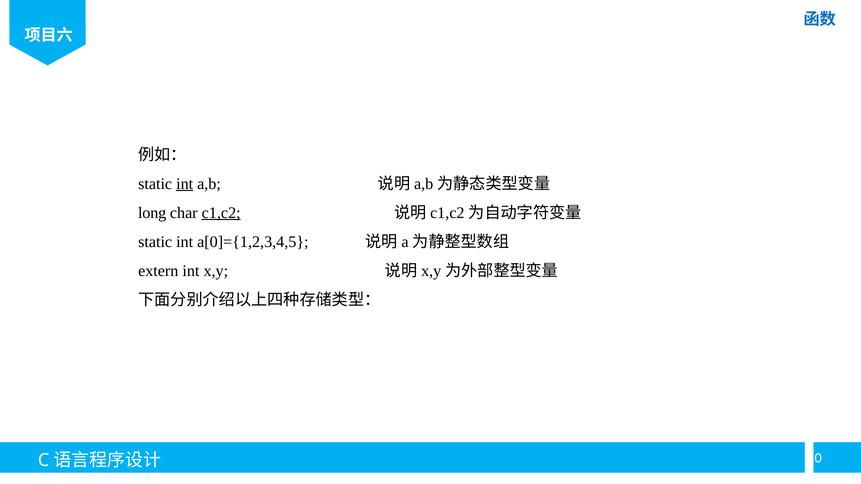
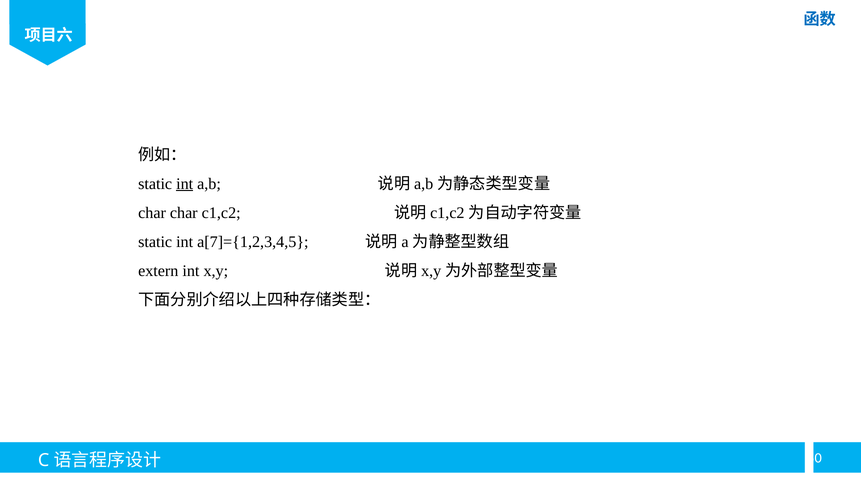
long: long -> char (152, 213)
c1,c2 underline: present -> none (221, 213)
a[0]={1,2,3,4,5: a[0]={1,2,3,4,5 -> a[7]={1,2,3,4,5 (253, 242)
